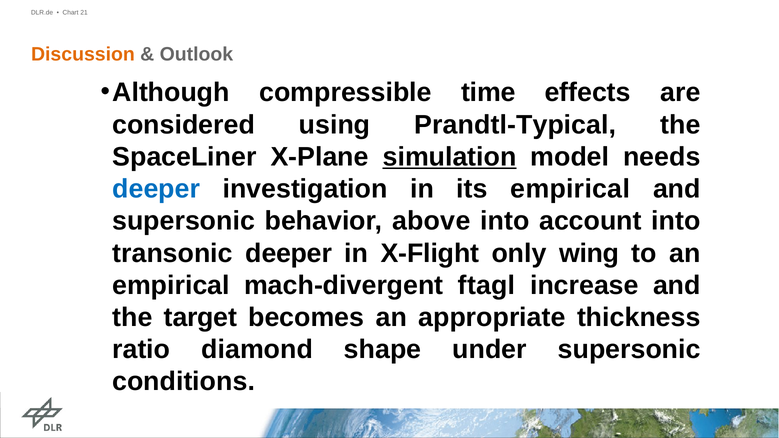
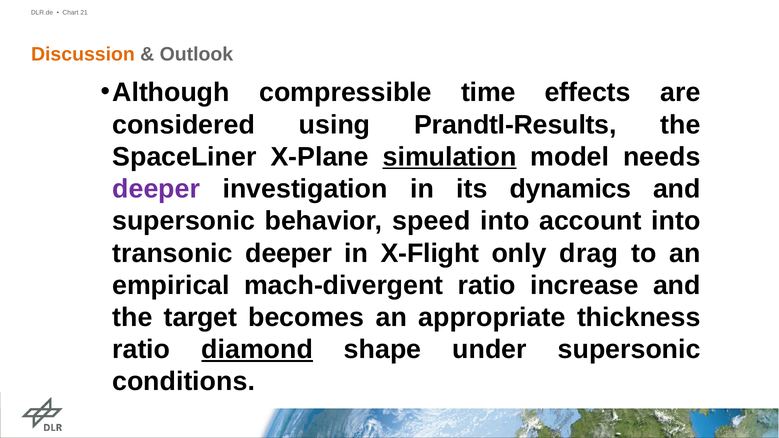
Prandtl-Typical: Prandtl-Typical -> Prandtl-Results (515, 125)
deeper colour: blue -> purple (156, 189)
its empirical: empirical -> dynamics (570, 189)
above: above -> speed (431, 221)
wing: wing -> drag (589, 253)
mach-divergent ftagl: ftagl -> ratio (487, 285)
diamond underline: none -> present (257, 350)
